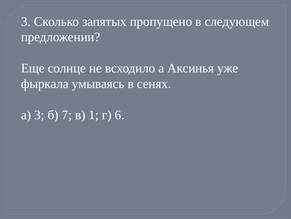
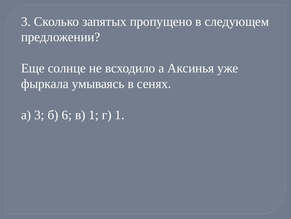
7: 7 -> 6 (67, 115)
г 6: 6 -> 1 (120, 115)
